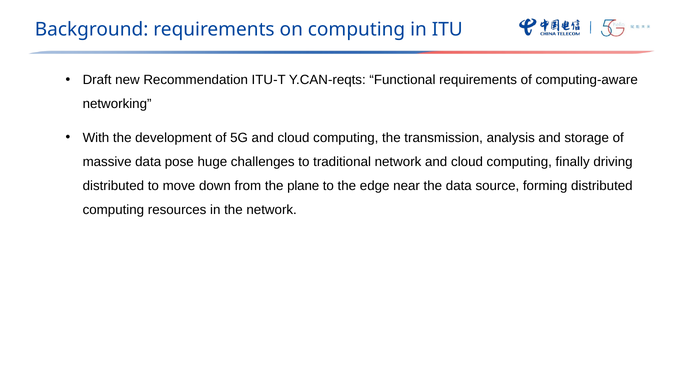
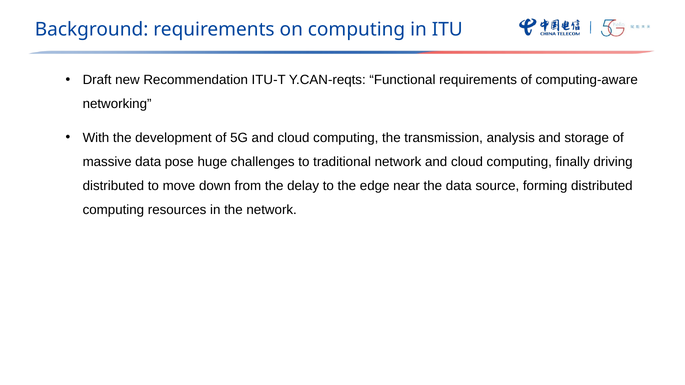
plane: plane -> delay (303, 186)
